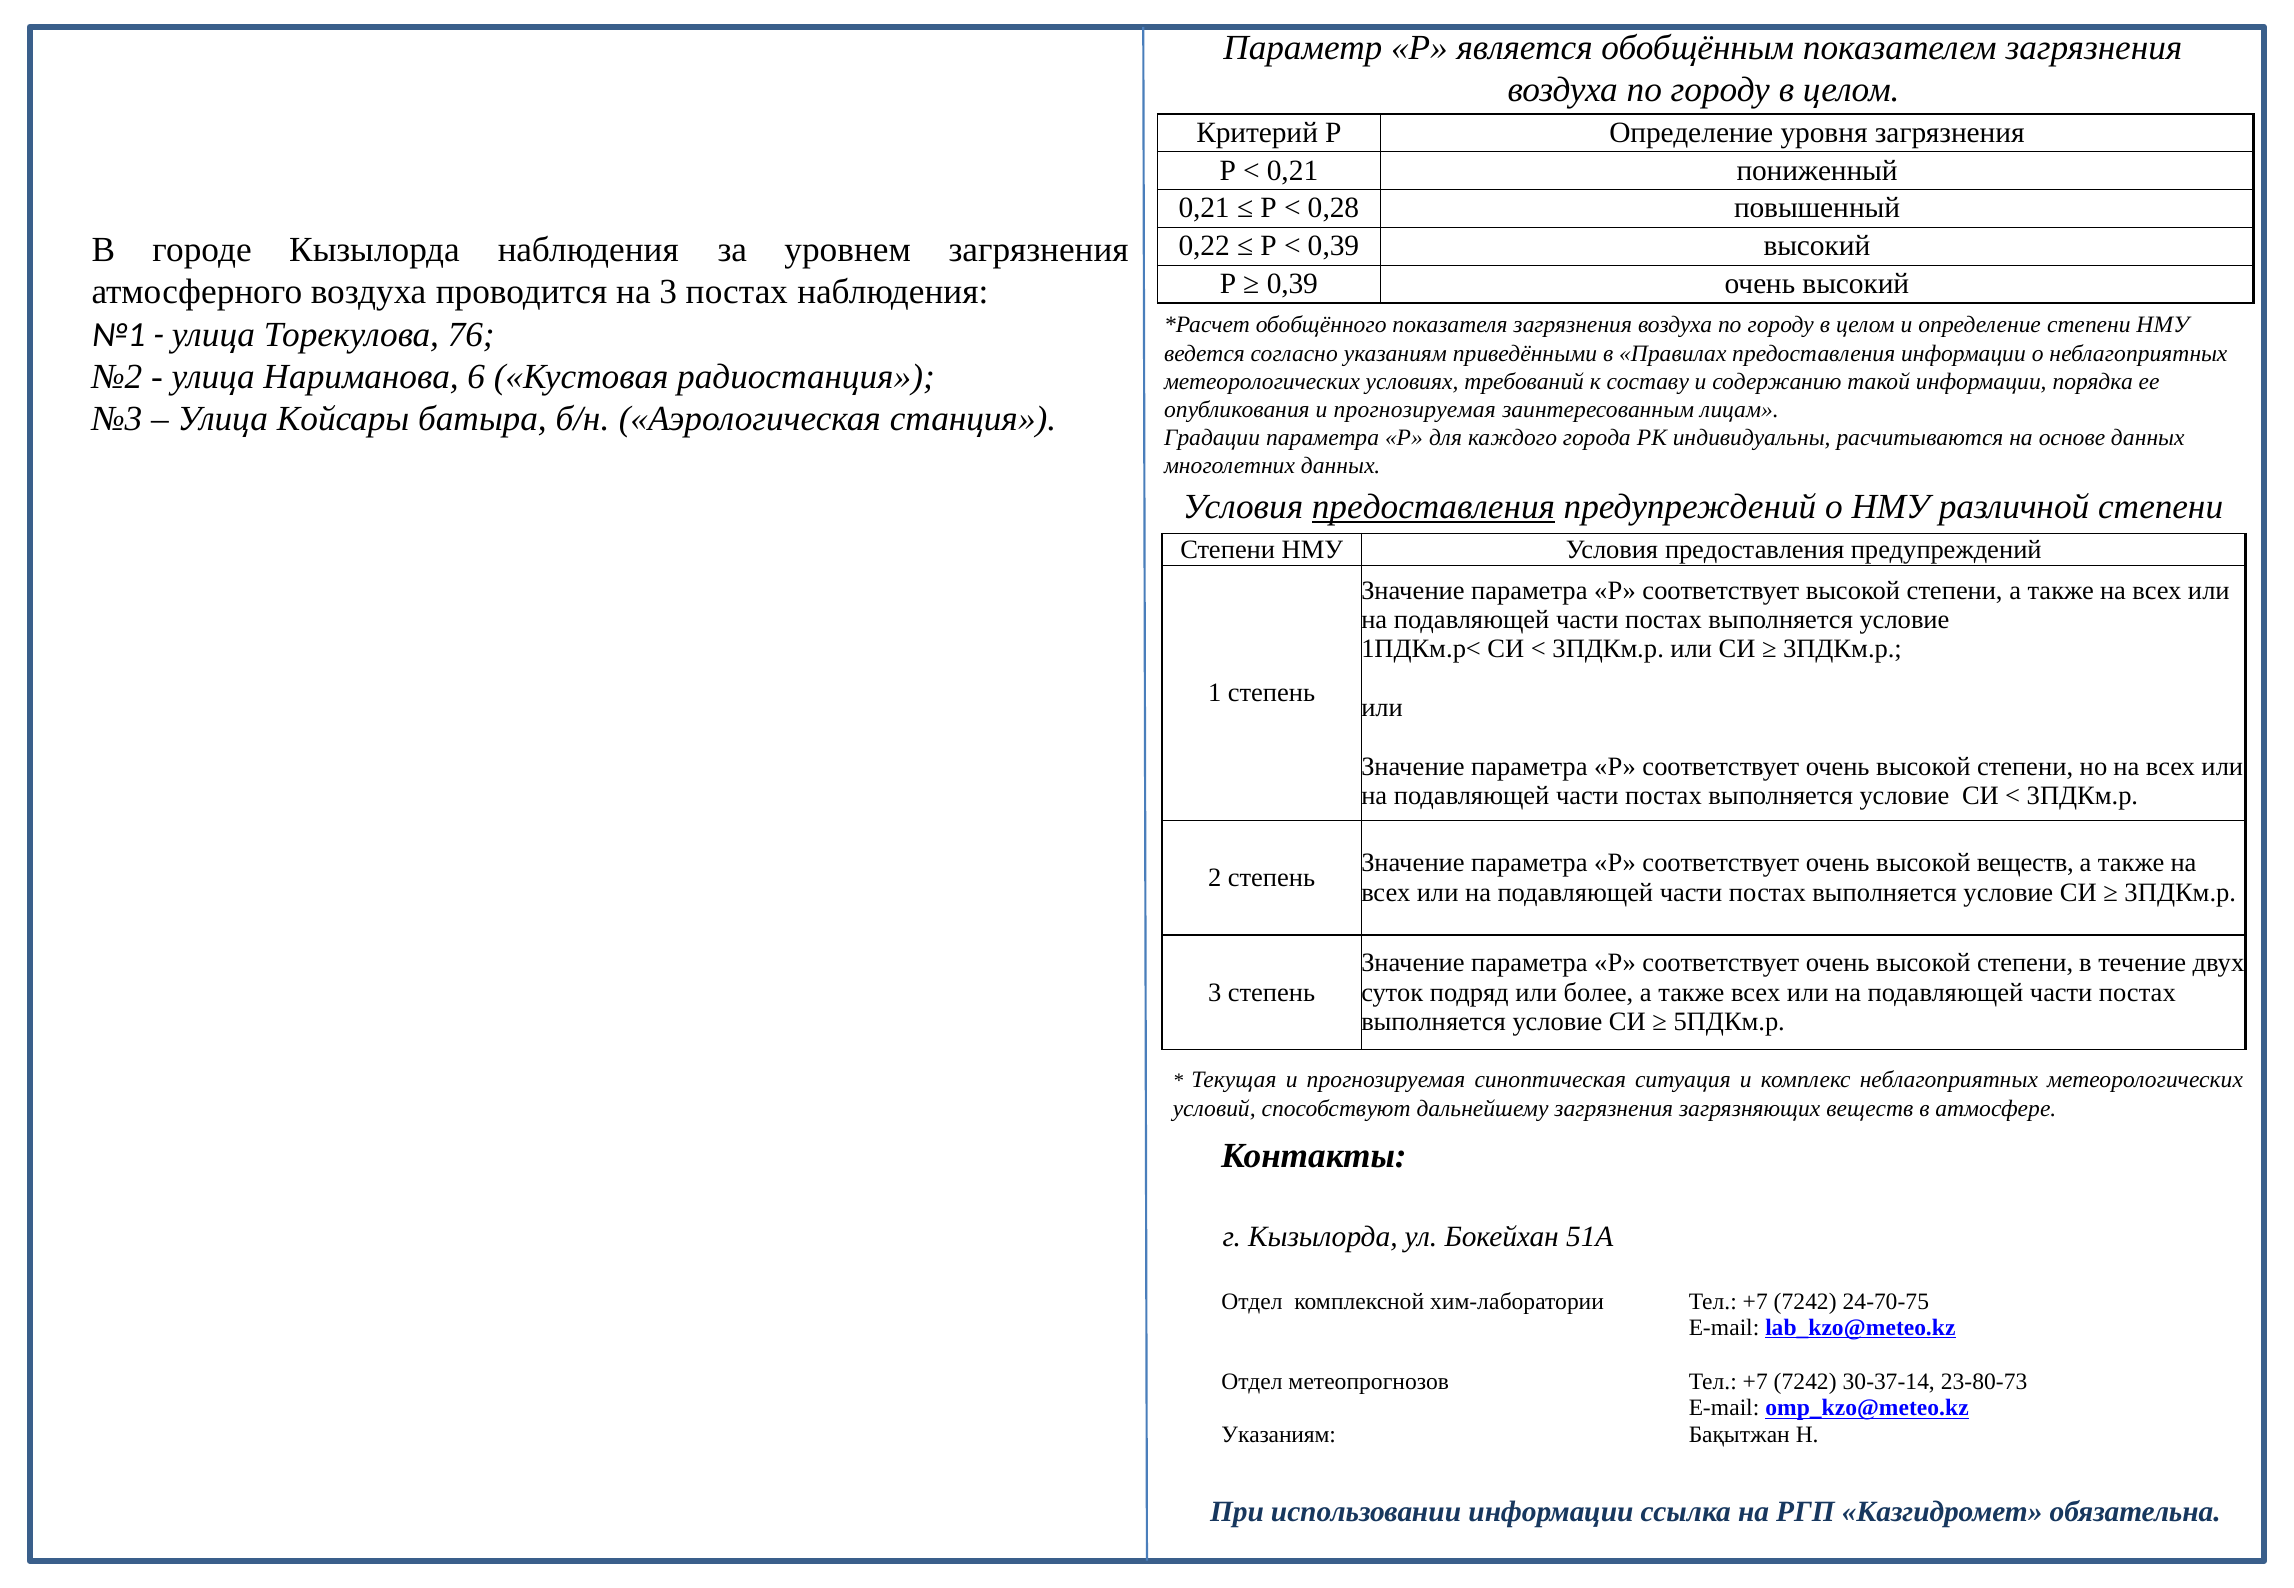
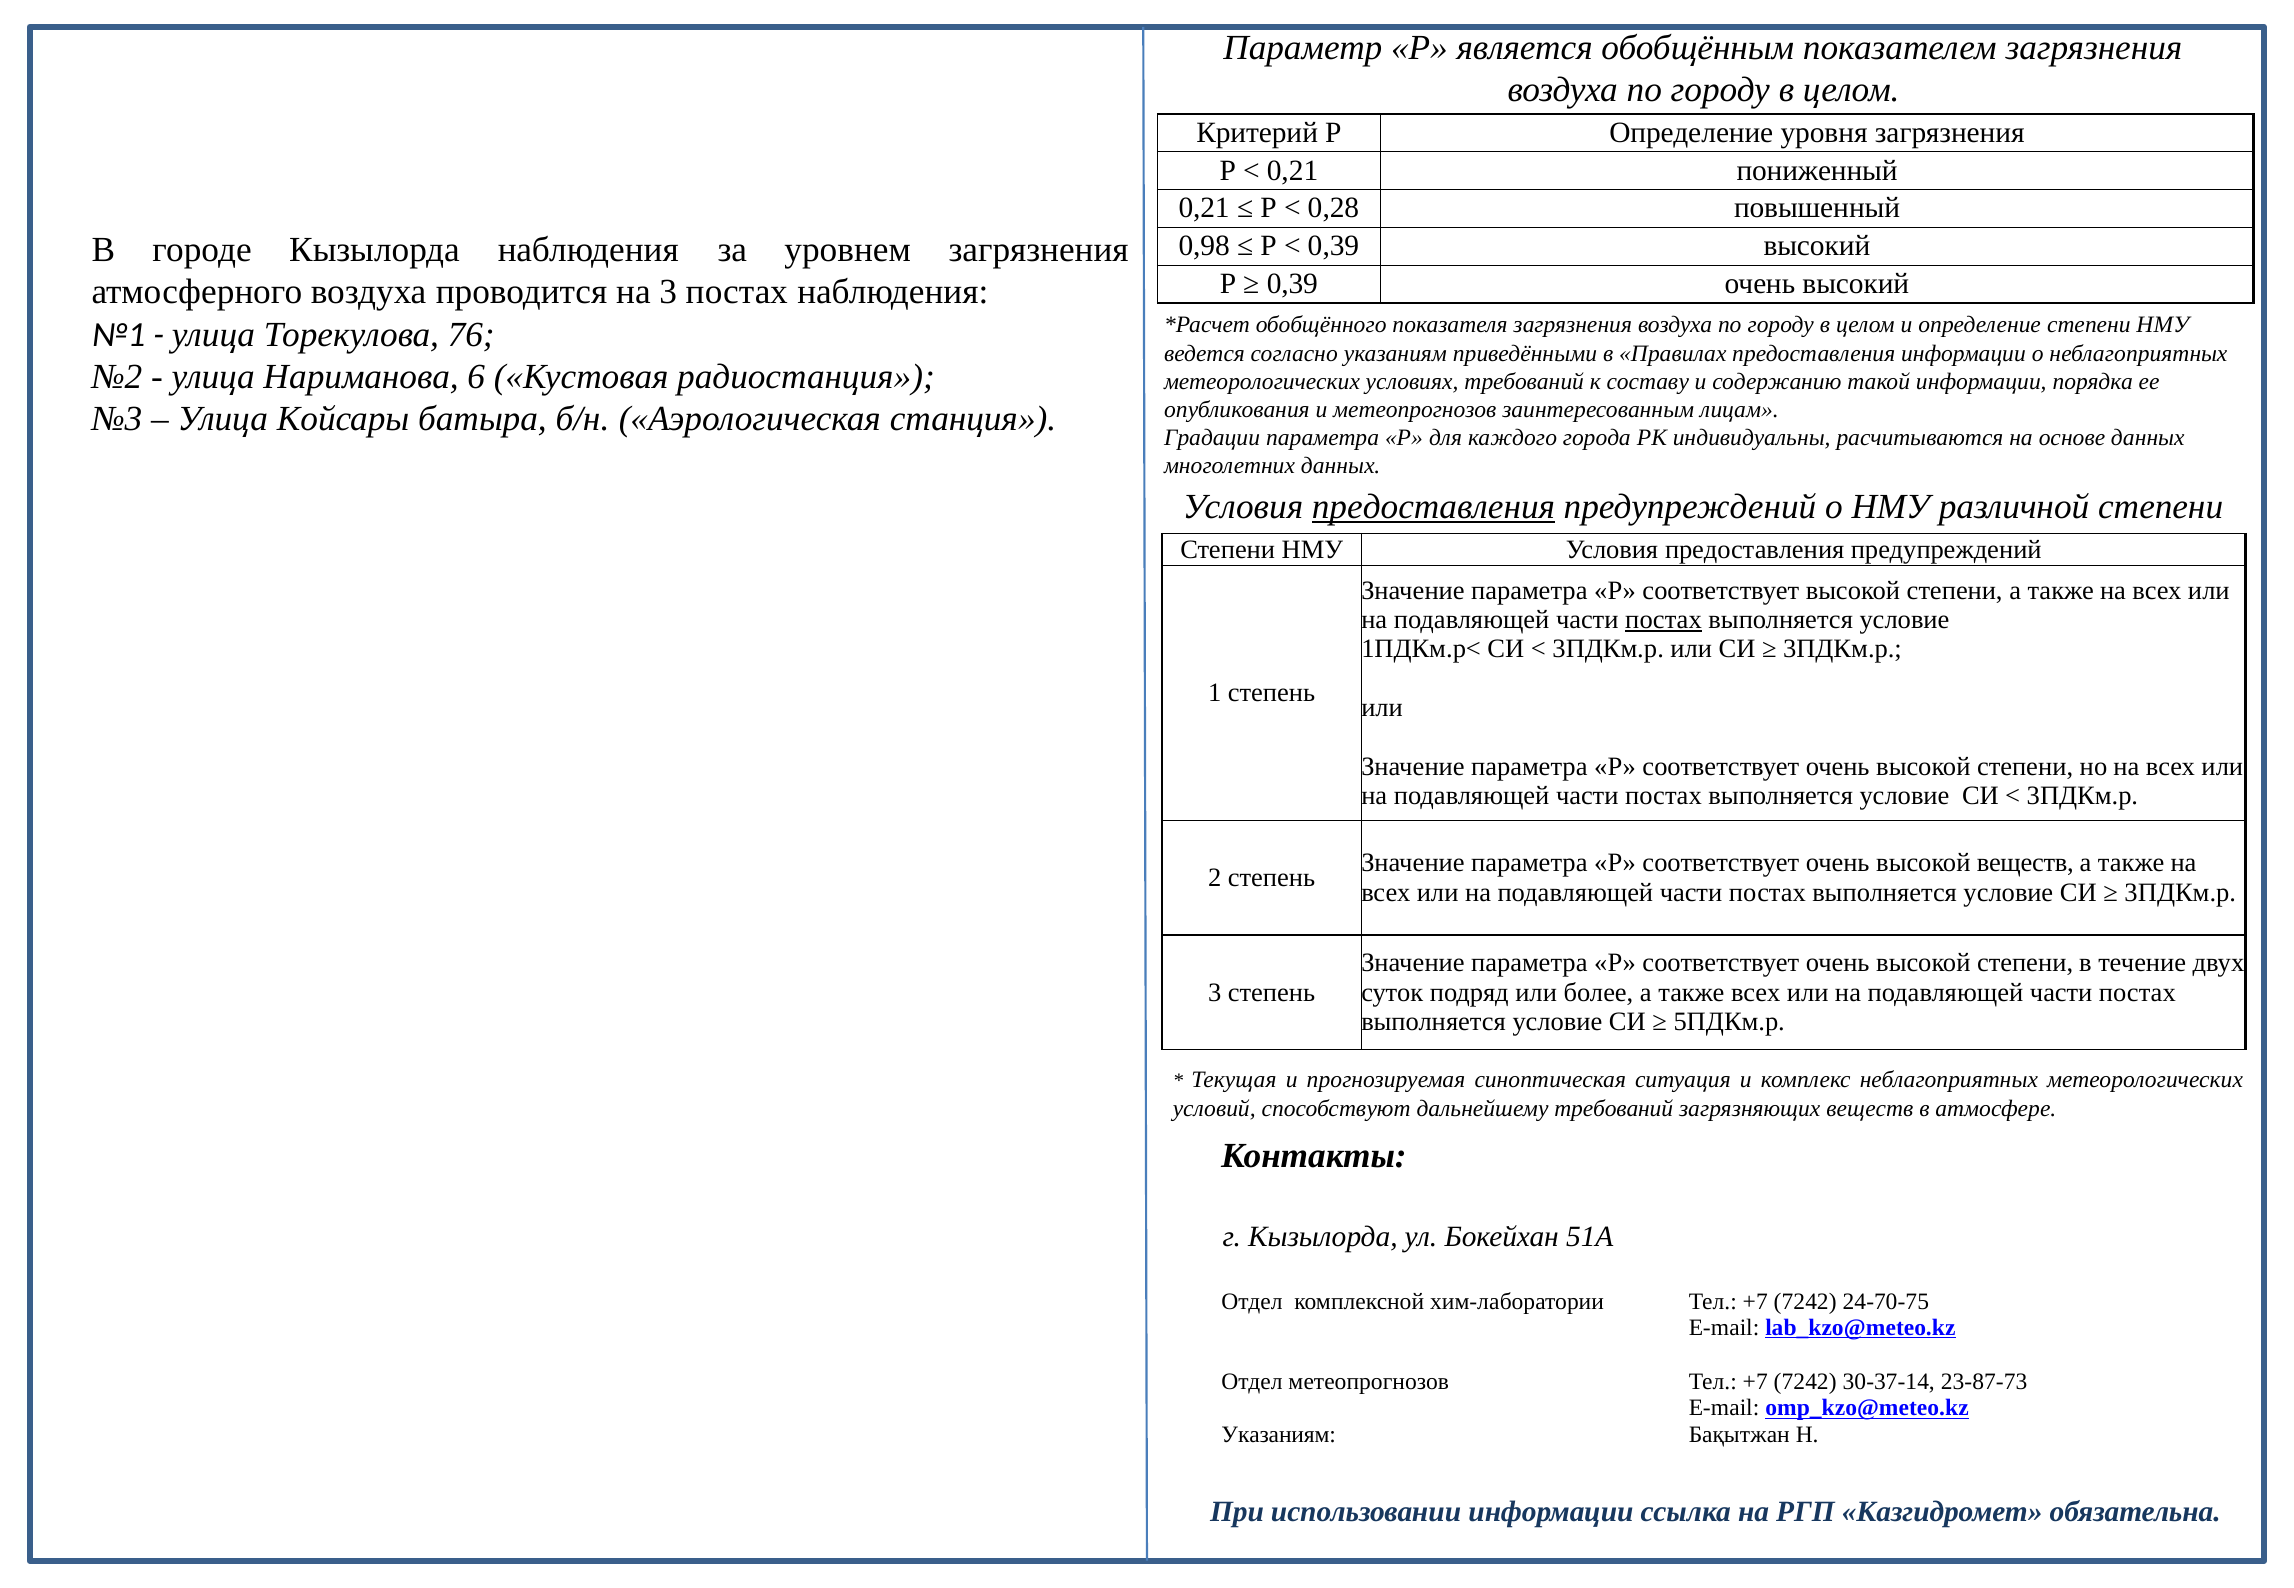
0,22: 0,22 -> 0,98 (1204, 246)
опубликования и прогнозируемая: прогнозируемая -> метеопрогнозов (1415, 410)
постах underline: none -> present (1663, 620)
дальнейшему загрязнения: загрязнения -> требований (1614, 1108)
23-80-73: 23-80-73 -> 23-87-73 (1984, 1382)
